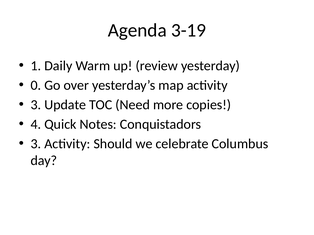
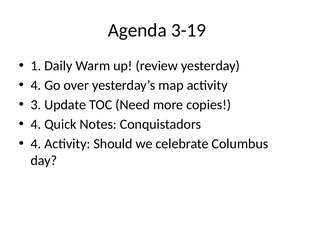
0: 0 -> 4 (36, 85)
3: 3 -> 4 (36, 144)
